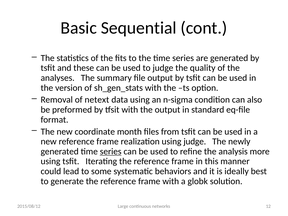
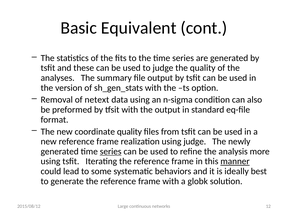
Sequential: Sequential -> Equivalent (139, 28)
coordinate month: month -> quality (129, 132)
manner underline: none -> present (235, 161)
